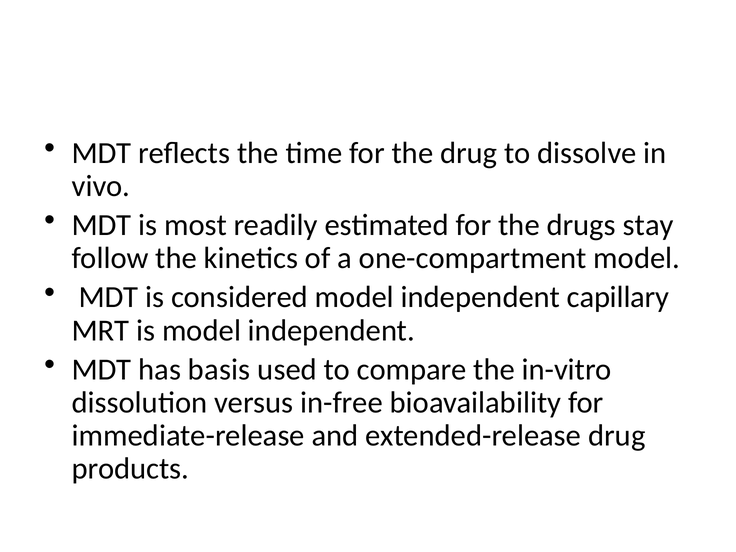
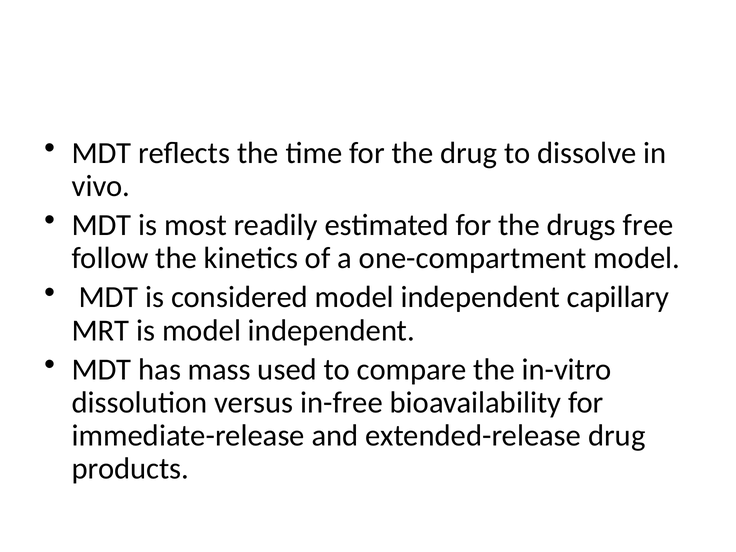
stay: stay -> free (648, 225)
basis: basis -> mass (219, 369)
